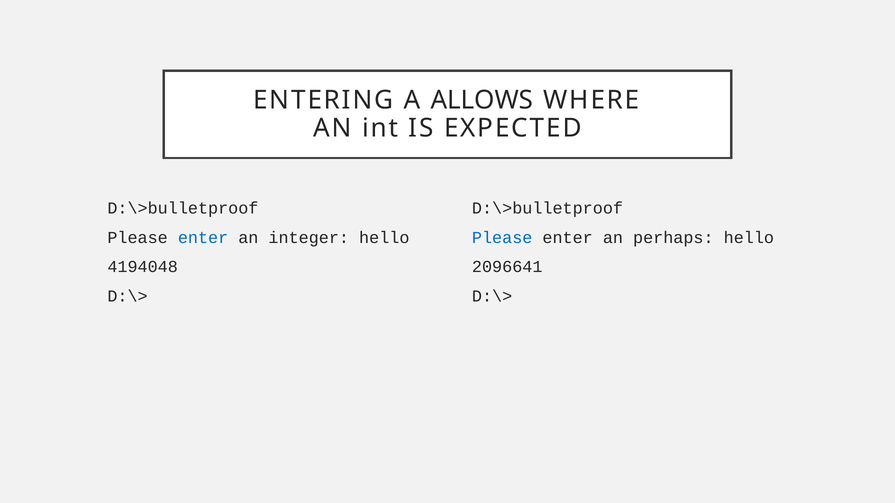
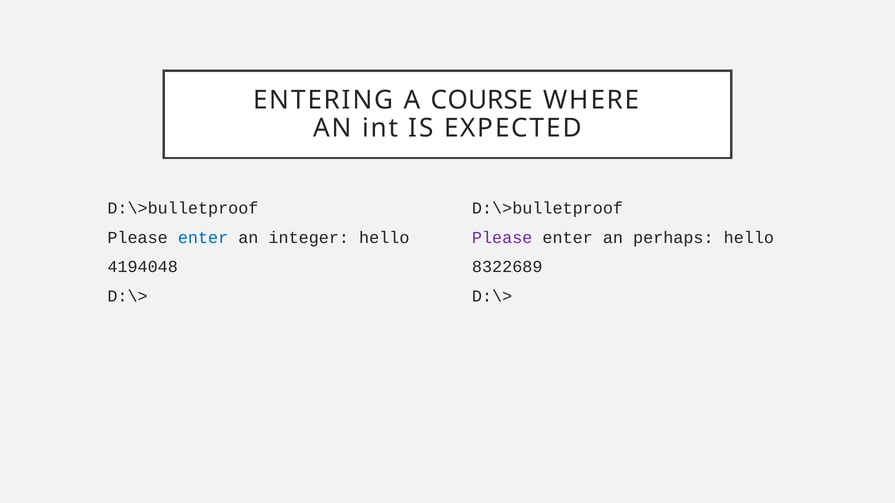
ALLOWS: ALLOWS -> COURSE (482, 100)
Please colour: blue -> purple (502, 238)
2096641: 2096641 -> 8322689 (507, 267)
